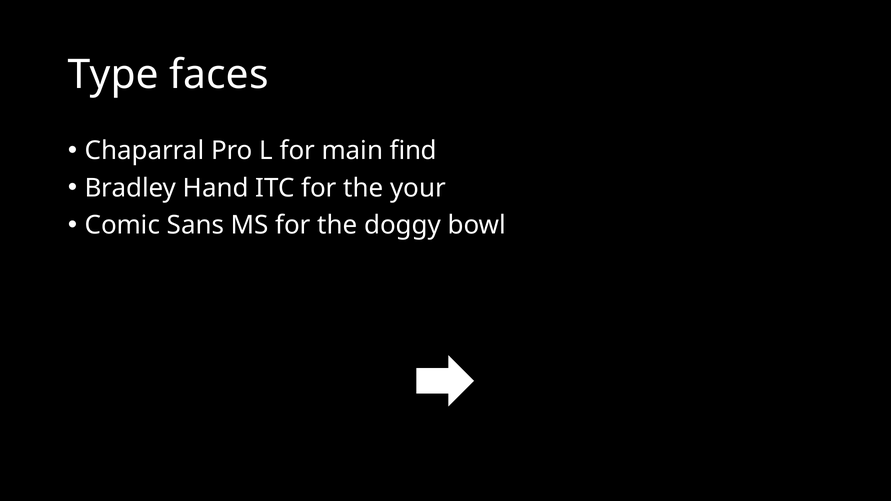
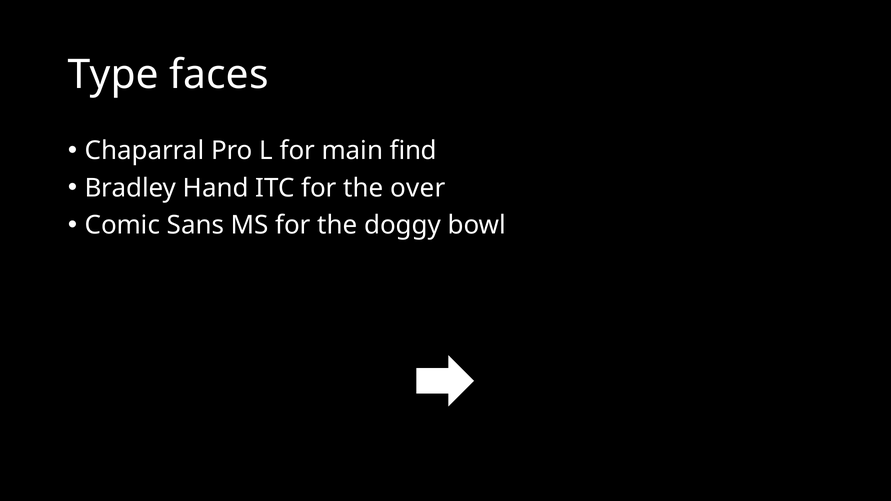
your: your -> over (418, 188)
